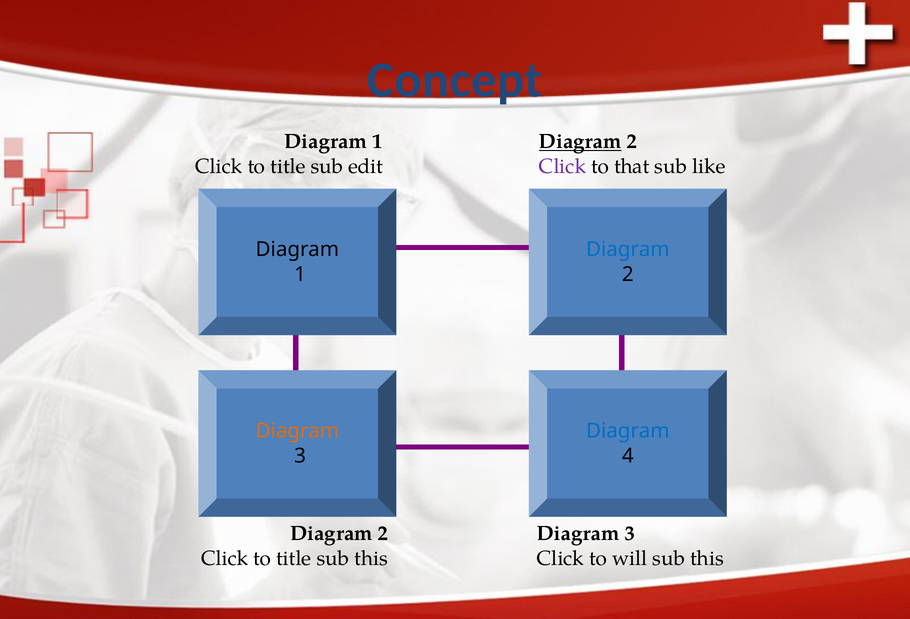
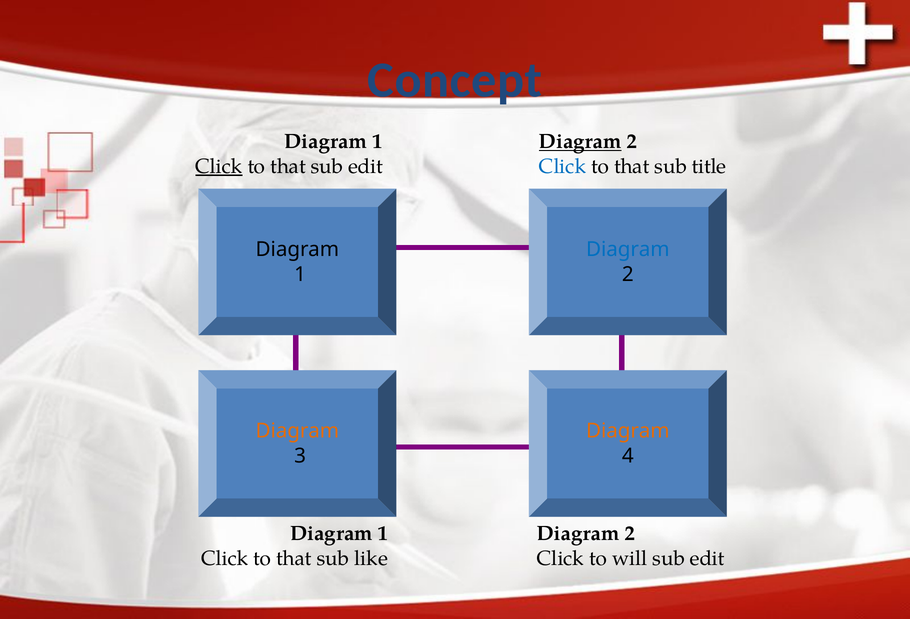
Click underline: none -> present (219, 166)
title: title -> that (288, 166)
Click colour: purple -> blue (562, 166)
like: like -> title (709, 166)
Diagram colour: blue -> orange (628, 431)
2: 2 -> 1 (383, 534)
3: 3 -> 2 (630, 534)
title: title -> that (294, 558)
this: this -> like (371, 558)
this: this -> edit (707, 558)
